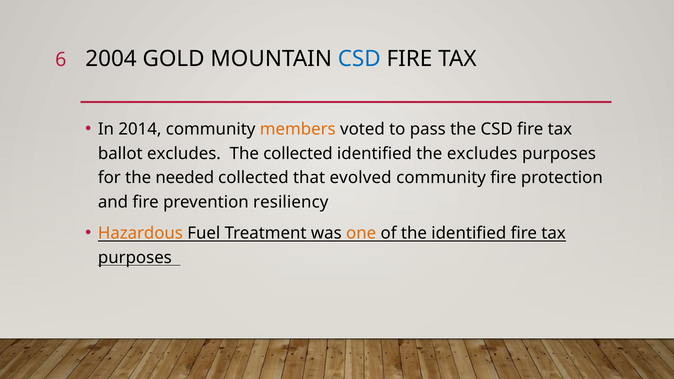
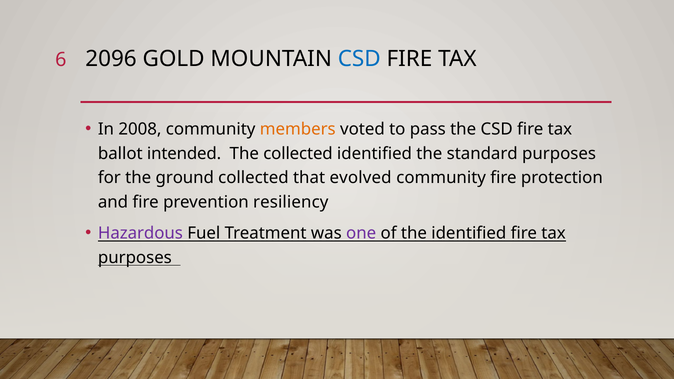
2004: 2004 -> 2096 (111, 59)
2014: 2014 -> 2008 (140, 129)
ballot excludes: excludes -> intended (184, 154)
the excludes: excludes -> standard (482, 154)
needed: needed -> ground (185, 178)
Hazardous colour: orange -> purple (140, 233)
one colour: orange -> purple (361, 233)
